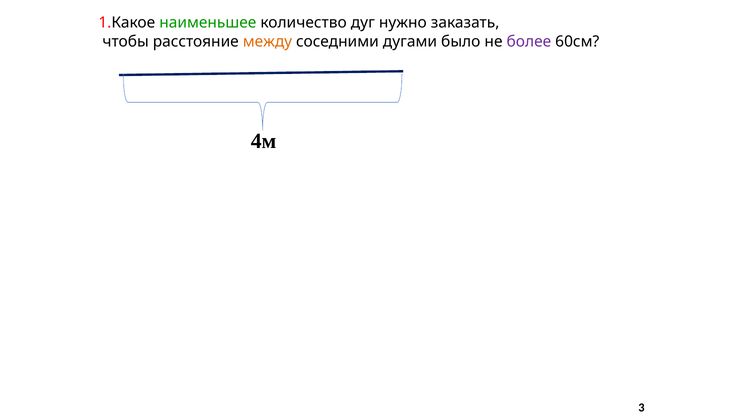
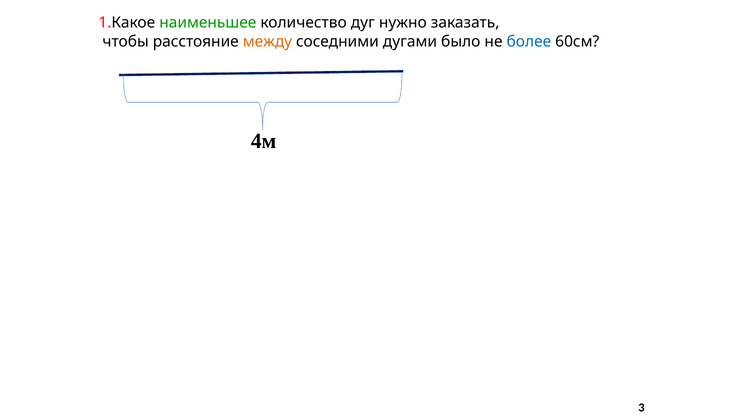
более colour: purple -> blue (529, 41)
